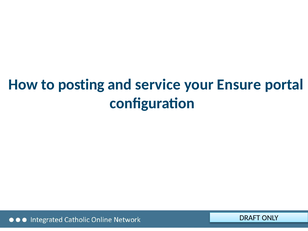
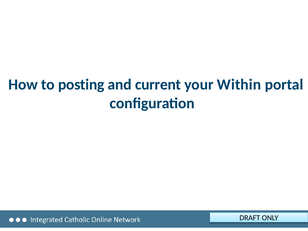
service: service -> current (158, 85)
Ensure: Ensure -> Within (239, 85)
